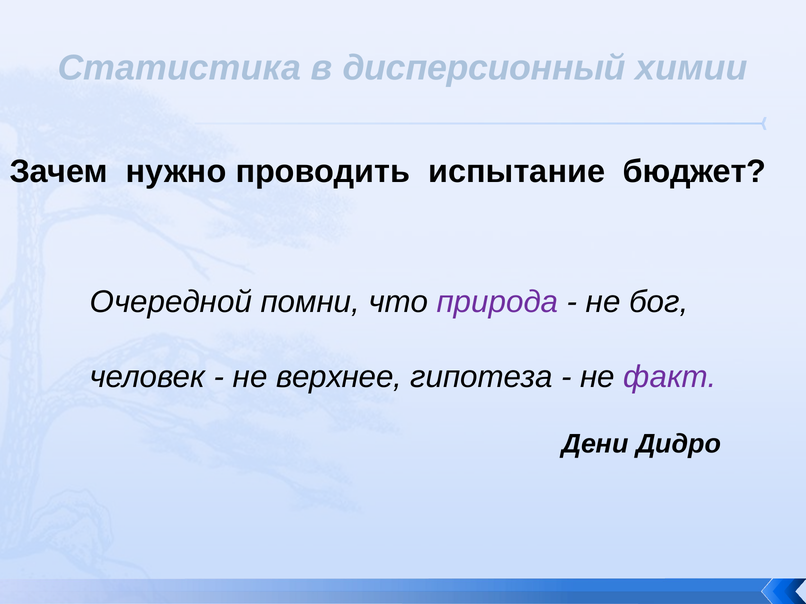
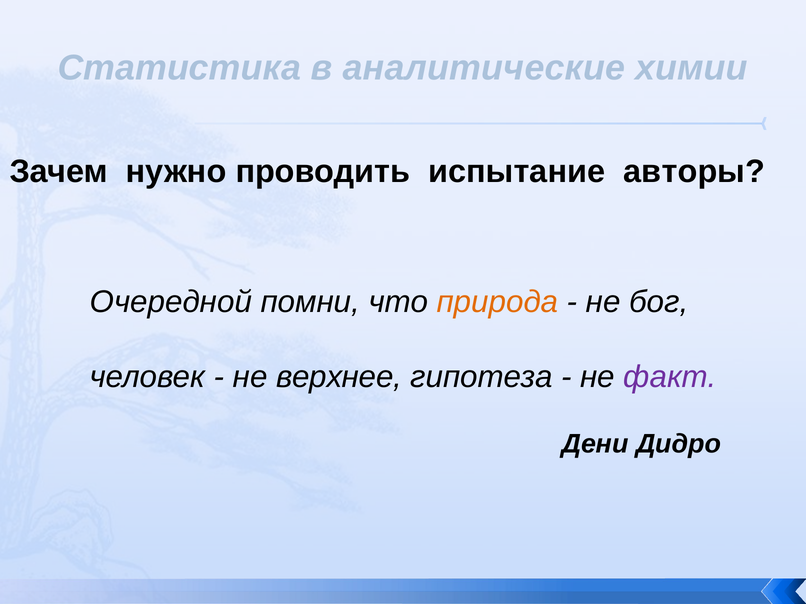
дисперсионный: дисперсионный -> аналитические (484, 68)
бюджет: бюджет -> авторы (694, 172)
природа colour: purple -> orange (498, 302)
